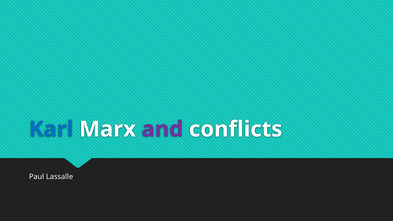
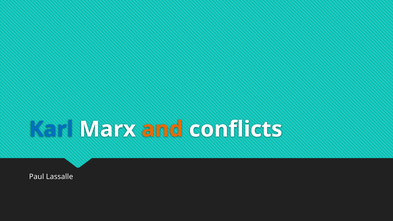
and colour: purple -> orange (162, 129)
